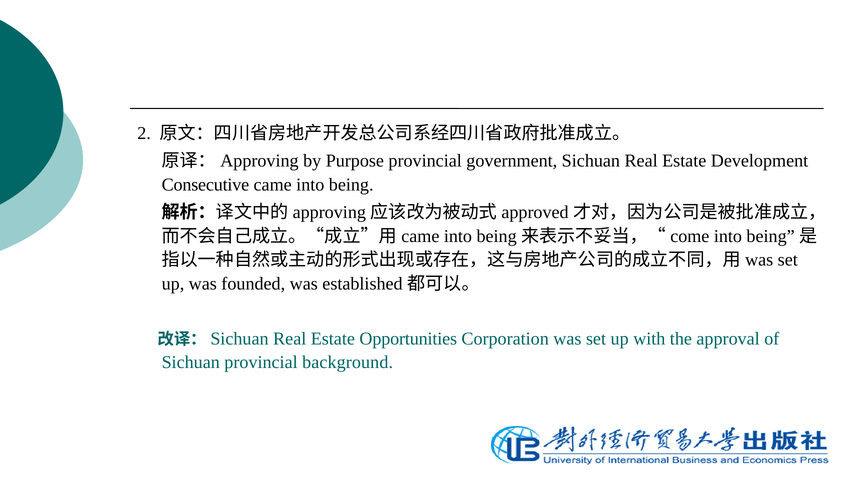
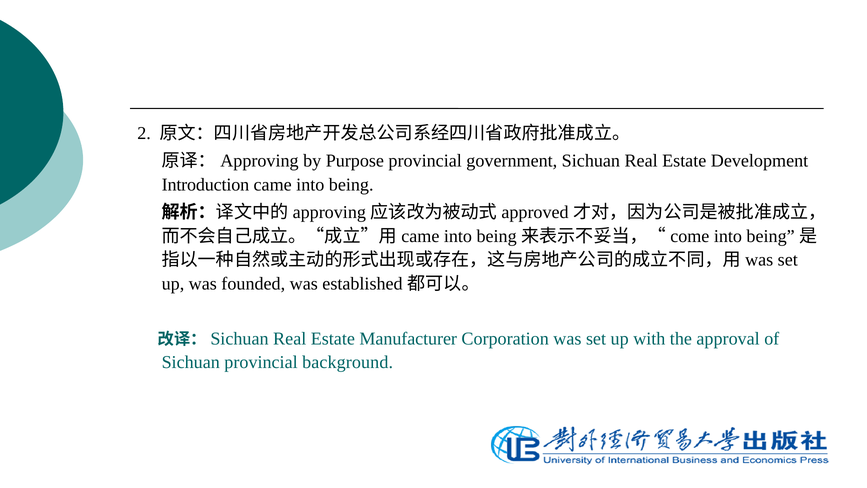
Consecutive: Consecutive -> Introduction (205, 185)
Opportunities: Opportunities -> Manufacturer (408, 338)
